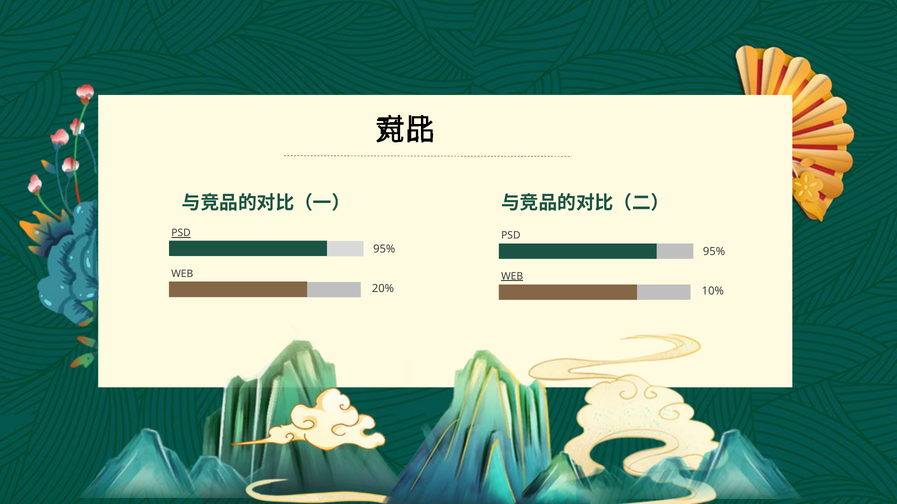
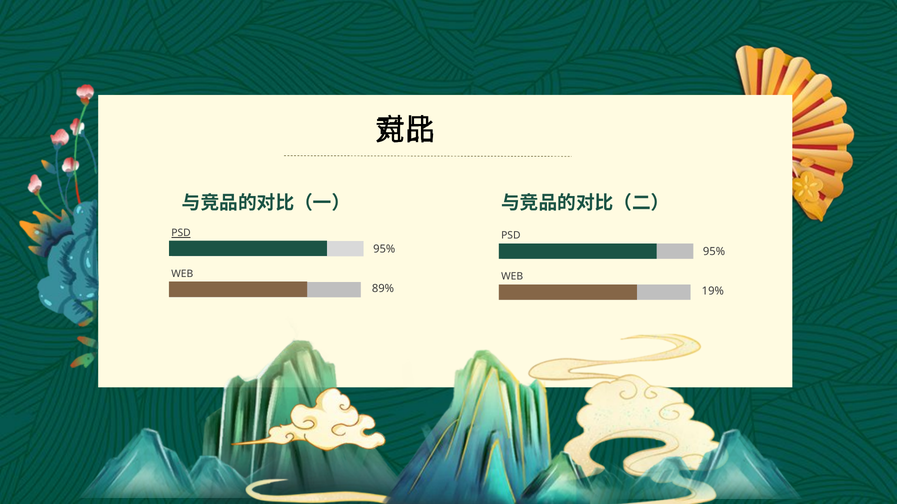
WEB underline: present -> none (512, 276)
20%: 20% -> 89% (383, 289)
10%: 10% -> 19% (713, 291)
